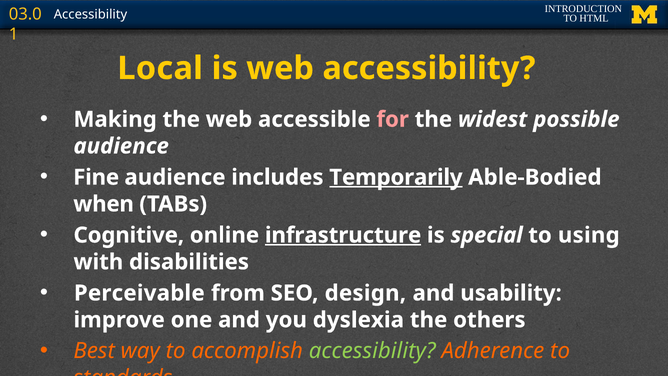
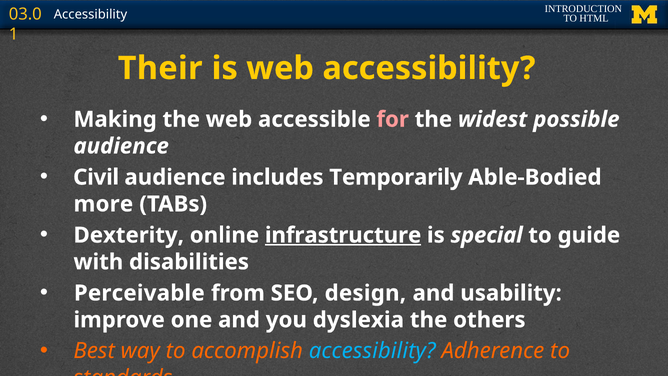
Local: Local -> Their (160, 68)
Fine: Fine -> Civil (96, 177)
Temporarily underline: present -> none (396, 177)
when: when -> more (103, 204)
Cognitive: Cognitive -> Dexterity (129, 235)
using: using -> guide (589, 235)
accessibility colour: light green -> light blue (372, 351)
